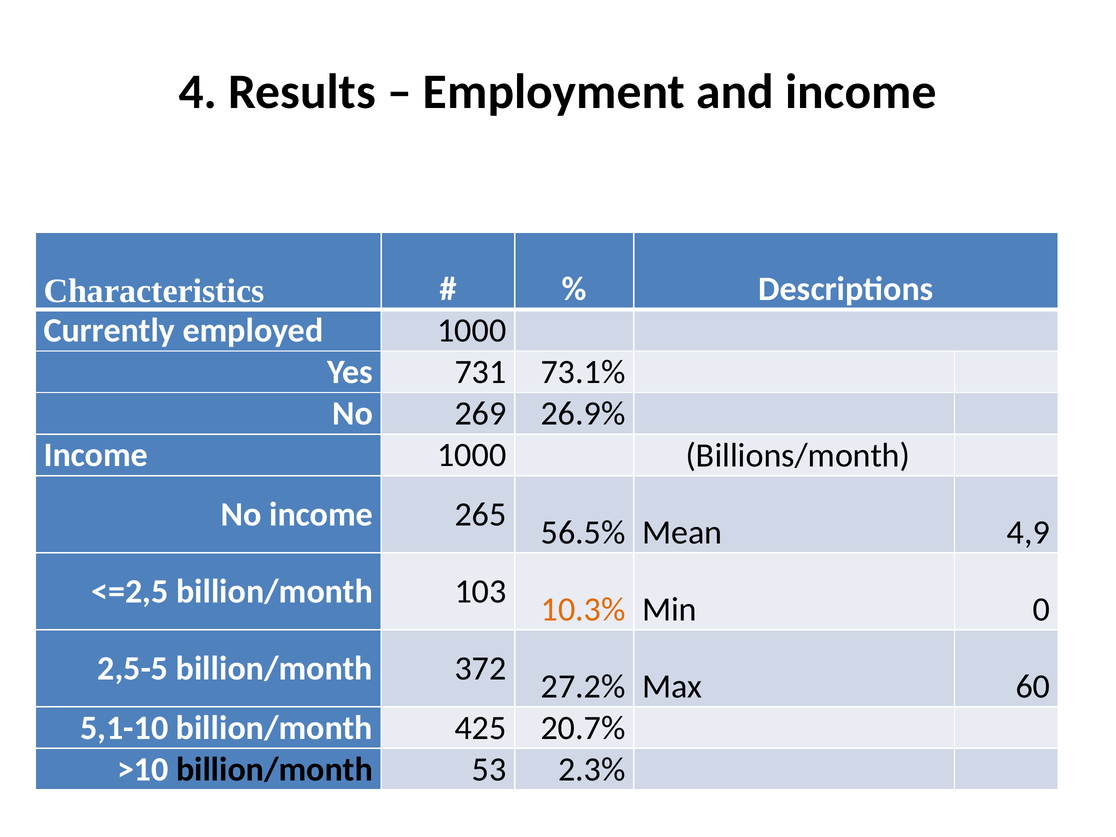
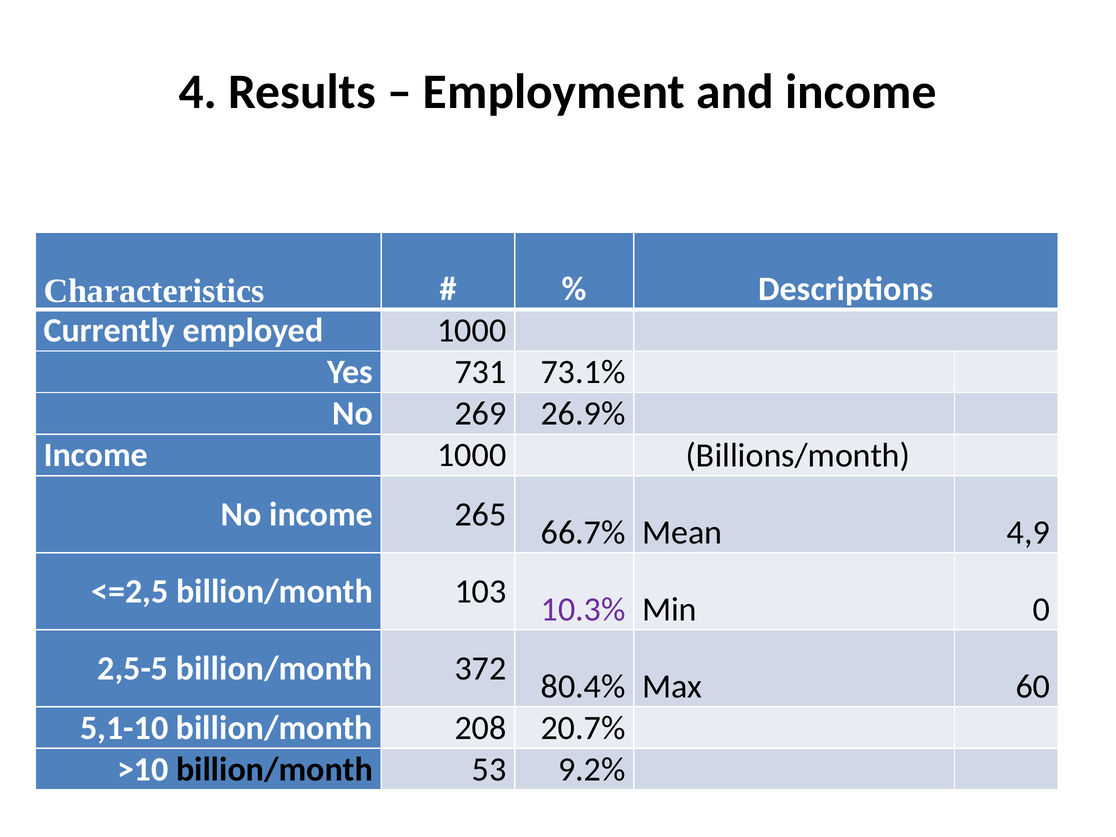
56.5%: 56.5% -> 66.7% (583, 532)
10.3% colour: orange -> purple (583, 609)
27.2%: 27.2% -> 80.4% (583, 686)
425: 425 -> 208 (480, 728)
2.3%: 2.3% -> 9.2% (592, 769)
